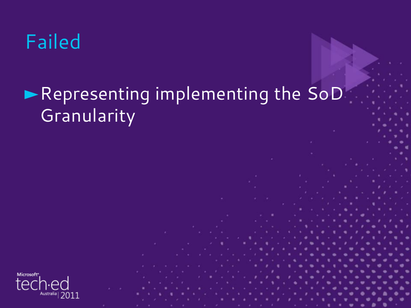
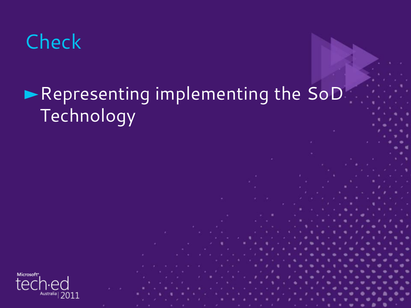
Failed: Failed -> Check (53, 42)
Granularity: Granularity -> Technology (88, 116)
